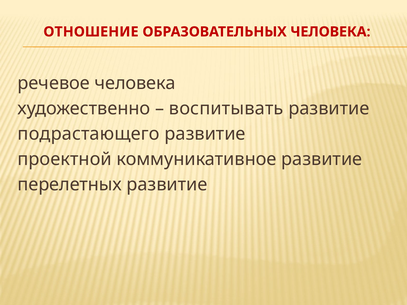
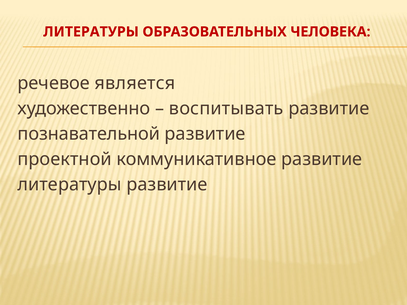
ОТНОШЕНИЕ: ОТНОШЕНИЕ -> ЛИТЕРАТУРЫ (91, 32)
речевое человека: человека -> является (135, 83)
подрастающего: подрастающего -> познавательной (89, 134)
перелетных: перелетных -> литературы (70, 185)
